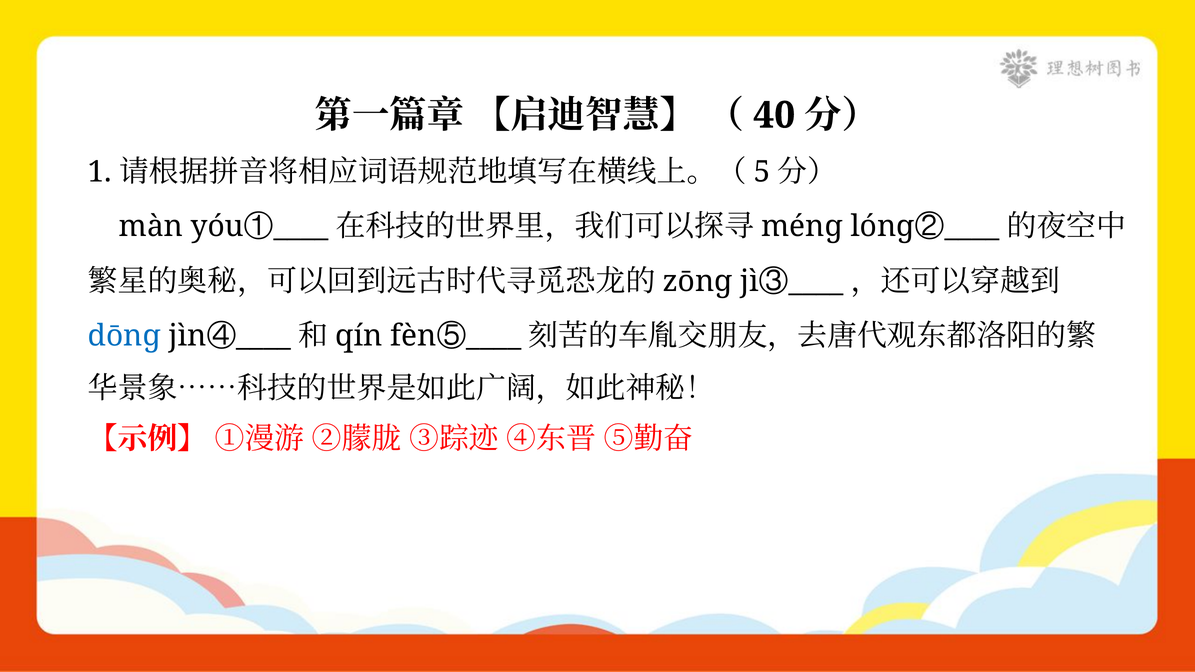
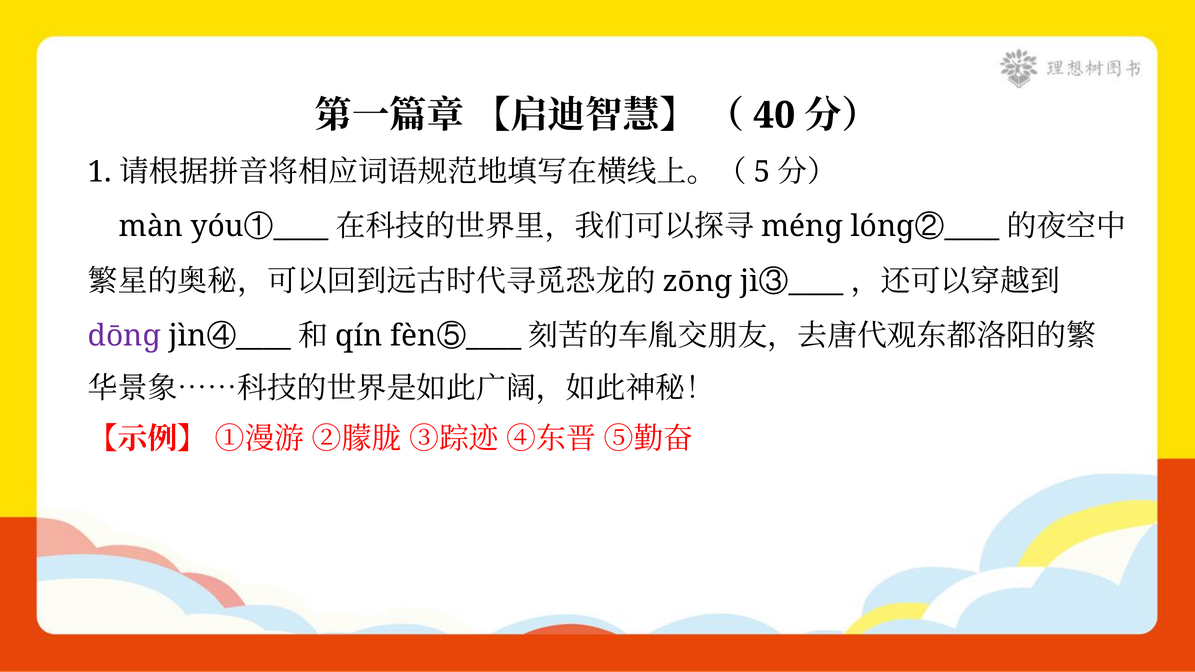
dōnɡ colour: blue -> purple (124, 336)
